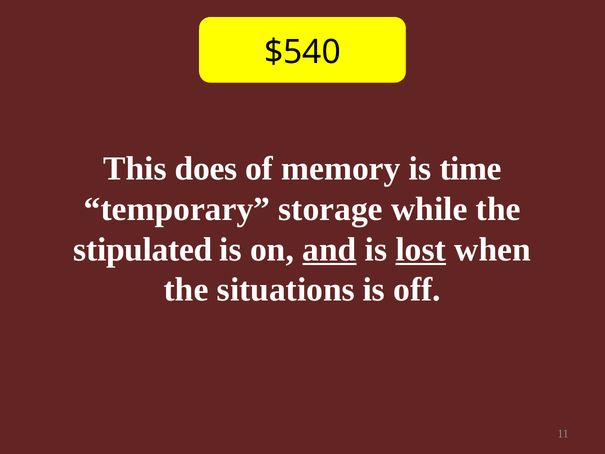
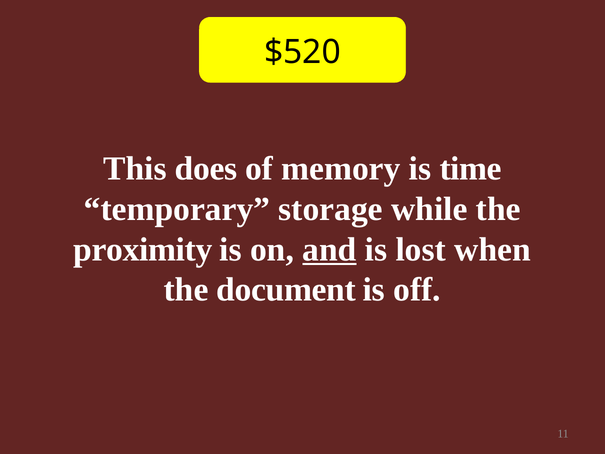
$540: $540 -> $520 (302, 52)
stipulated: stipulated -> proximity (143, 249)
lost underline: present -> none (421, 249)
situations: situations -> document (286, 290)
